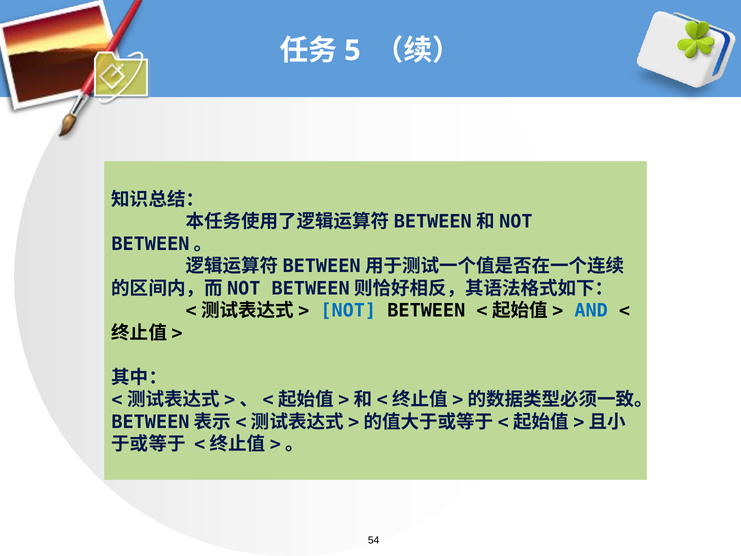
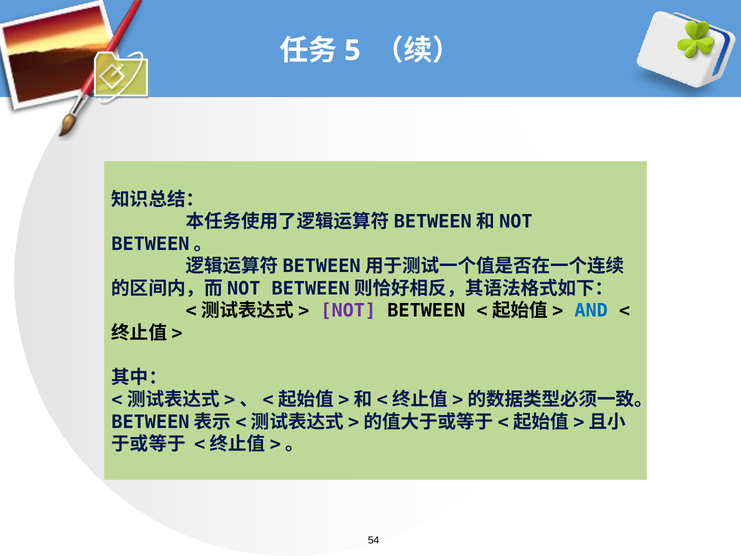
NOT colour: blue -> purple (348, 311)
